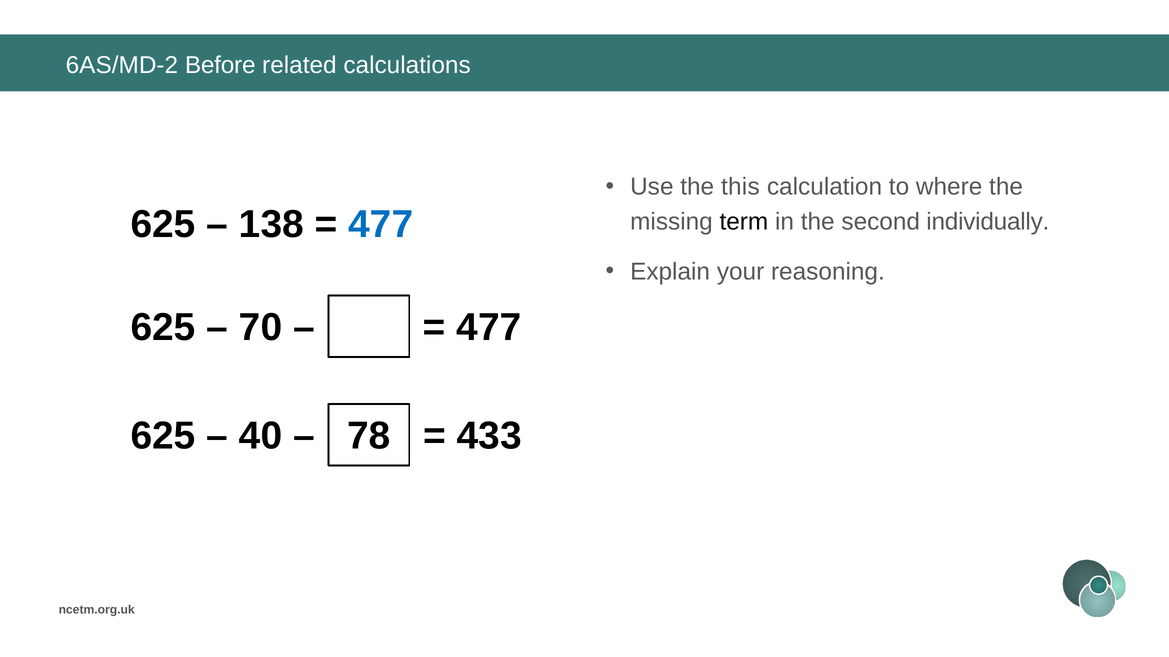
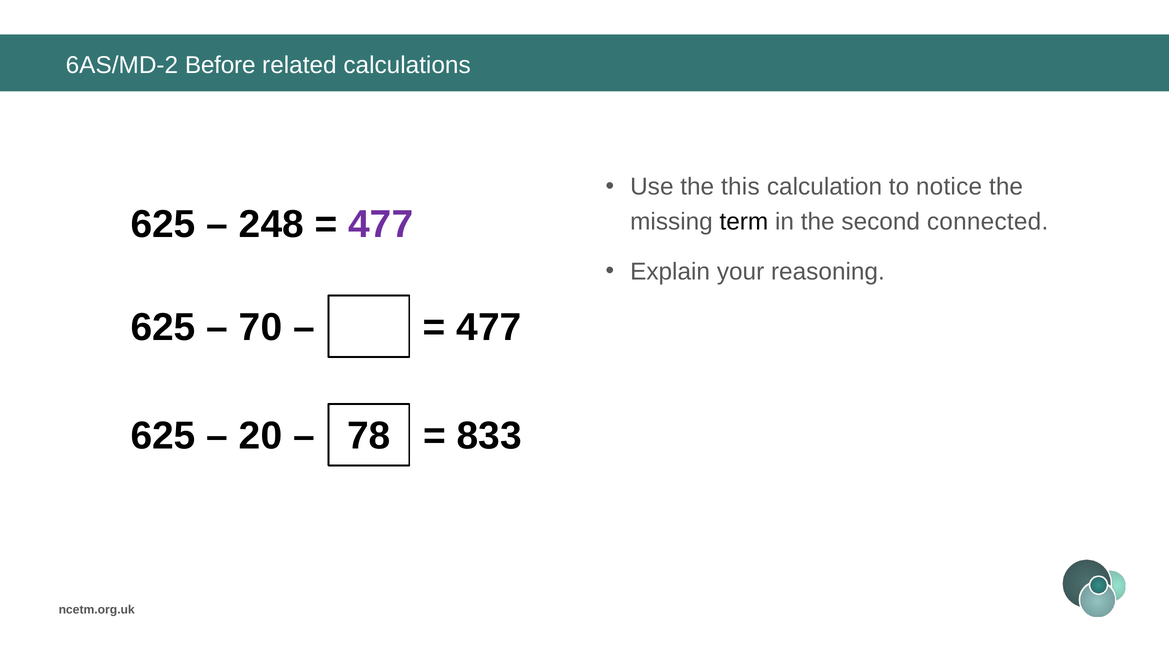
where: where -> notice (949, 187)
138: 138 -> 248 (271, 224)
477 colour: blue -> purple (381, 224)
individually: individually -> connected (988, 222)
40: 40 -> 20 (261, 436)
433: 433 -> 833 (489, 436)
